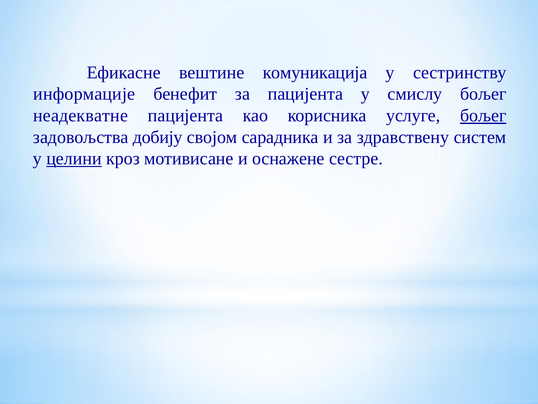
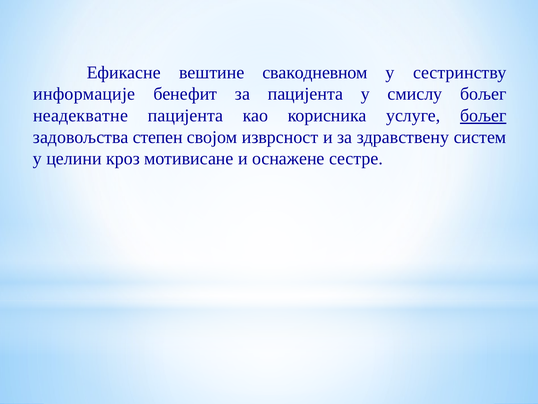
комуникација: комуникација -> свакодневном (315, 72)
добију: добију -> степен (158, 137)
сарадника: сарадника -> изврсност (280, 137)
целини underline: present -> none (74, 159)
